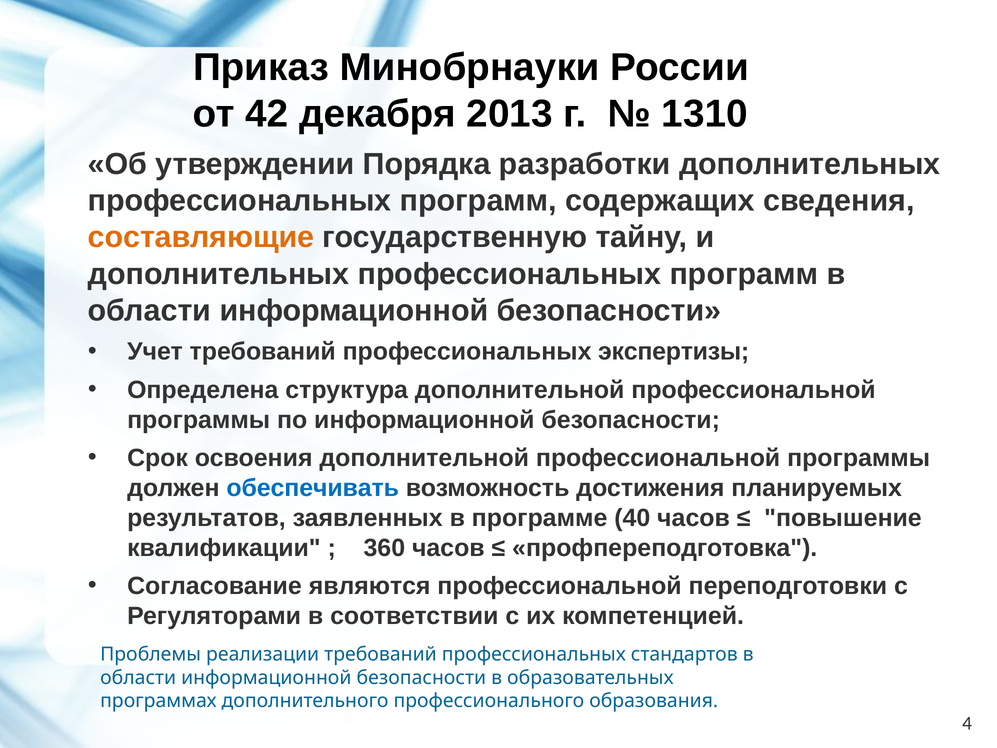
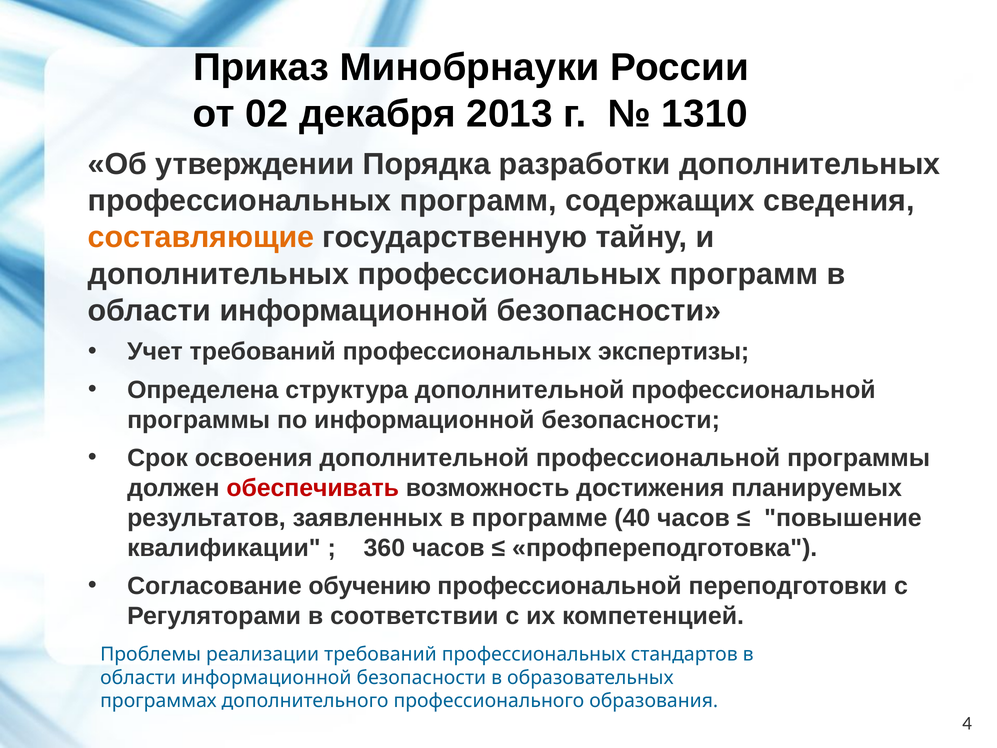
42: 42 -> 02 (267, 114)
обеспечивать colour: blue -> red (313, 488)
являются: являются -> обучению (370, 586)
